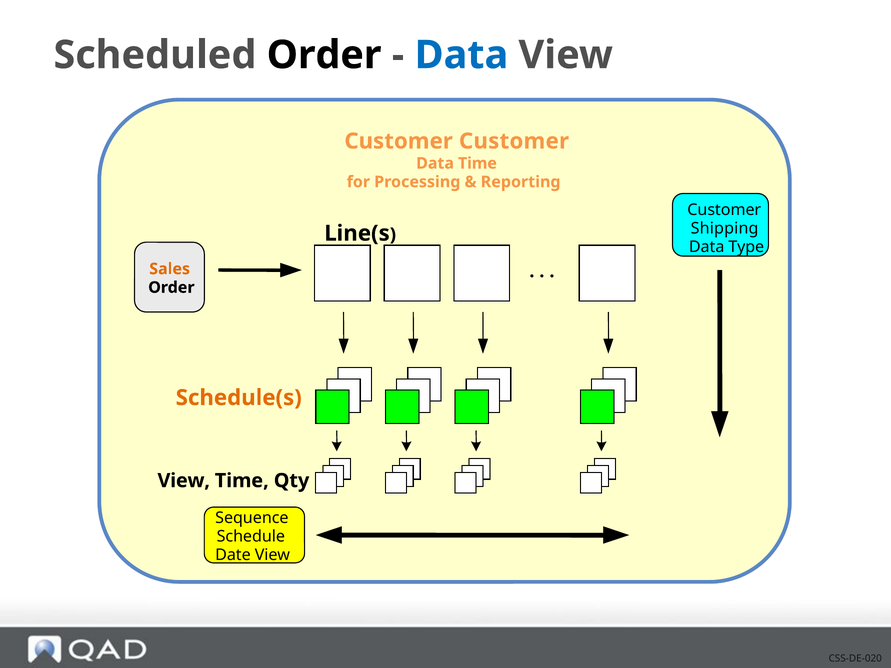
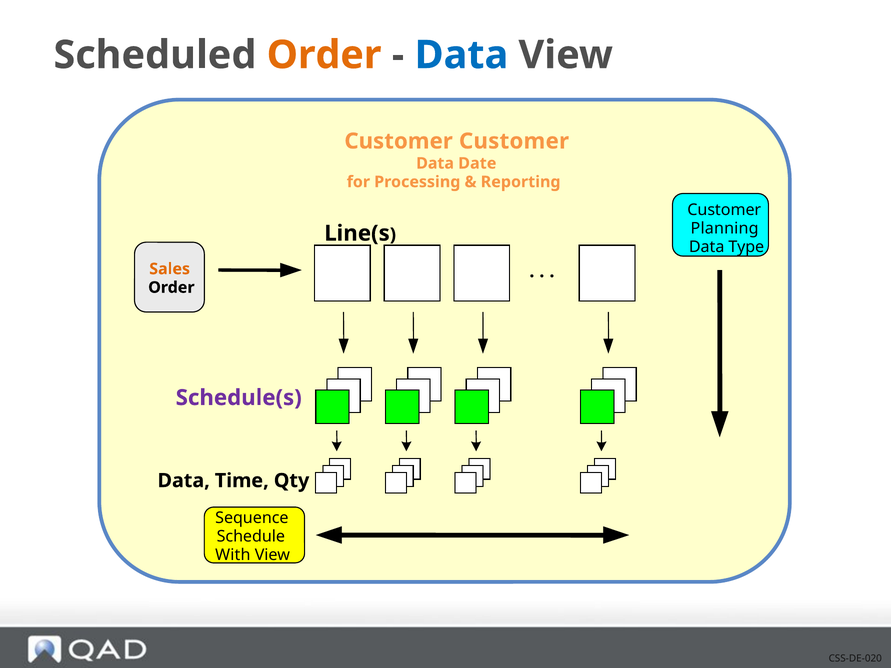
Order colour: black -> orange (324, 55)
Data Time: Time -> Date (477, 163)
Shipping: Shipping -> Planning (725, 228)
Schedule(s colour: orange -> purple (239, 398)
View: View -> Data (184, 481)
Date: Date -> With (233, 555)
